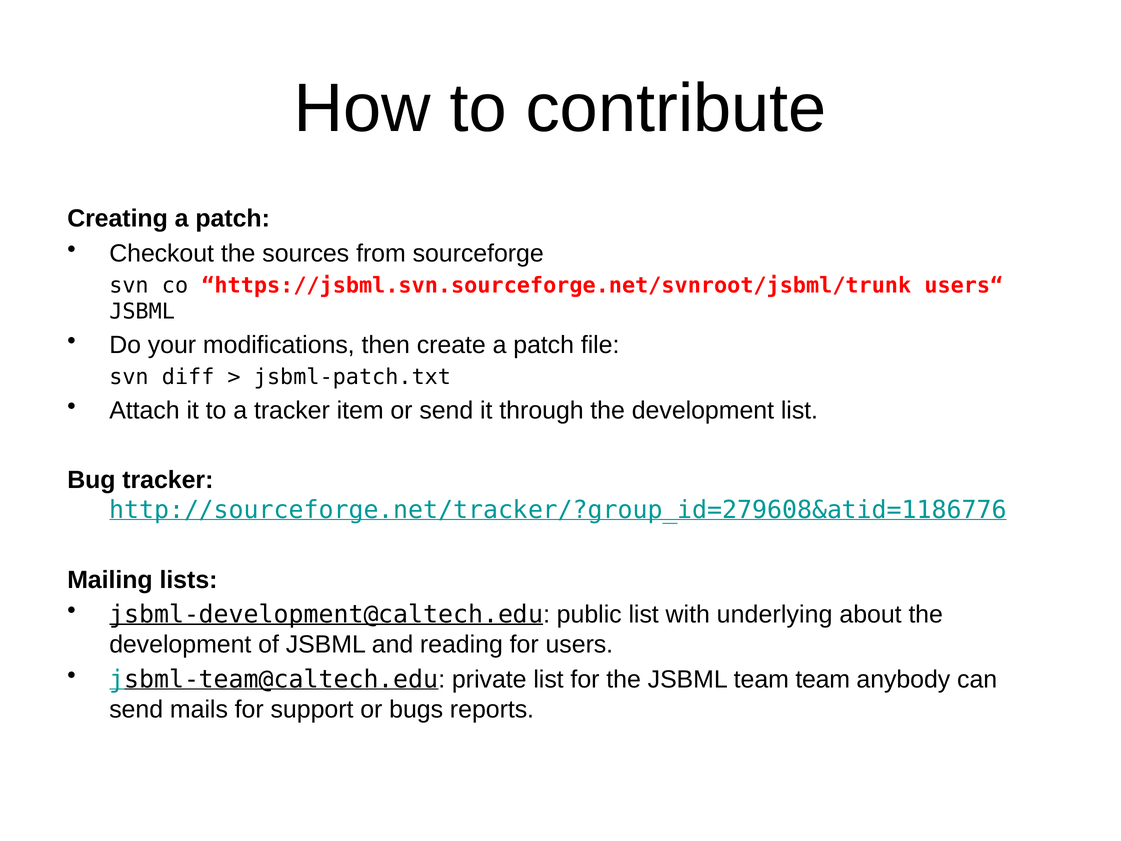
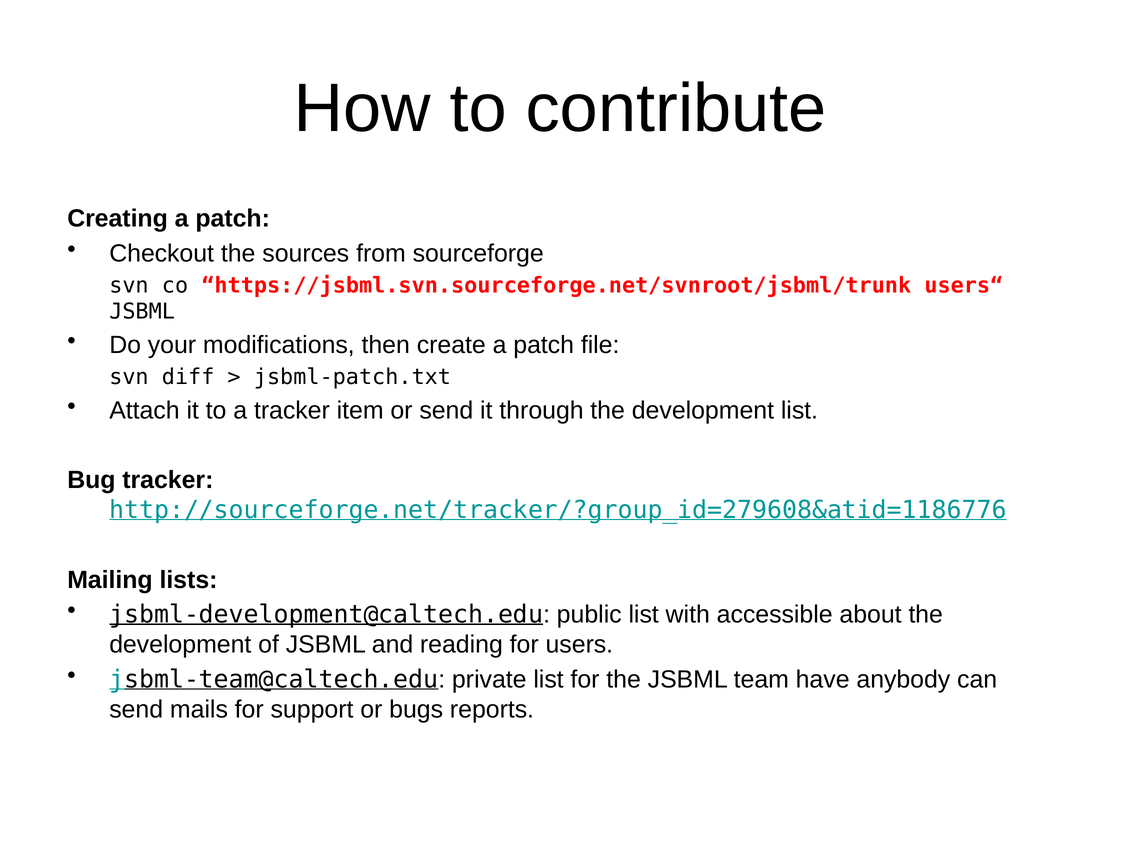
underlying: underlying -> accessible (775, 615)
team team: team -> have (823, 679)
